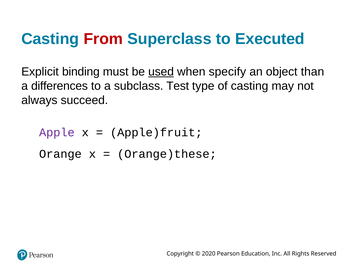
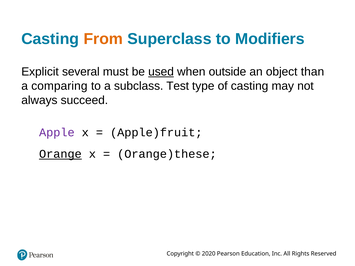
From colour: red -> orange (103, 39)
Executed: Executed -> Modifiers (270, 39)
binding: binding -> several (81, 72)
specify: specify -> outside (227, 72)
differences: differences -> comparing (59, 86)
Orange underline: none -> present (60, 154)
